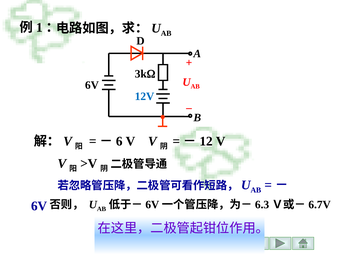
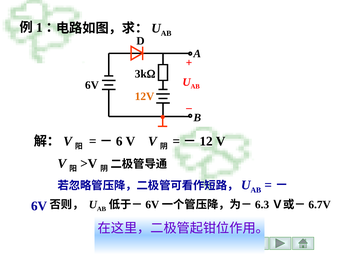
12V colour: blue -> orange (144, 97)
